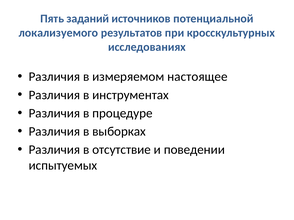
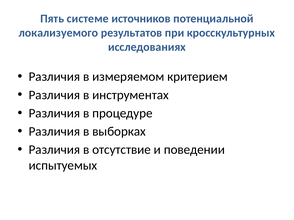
заданий: заданий -> системе (88, 19)
настоящее: настоящее -> критерием (198, 77)
